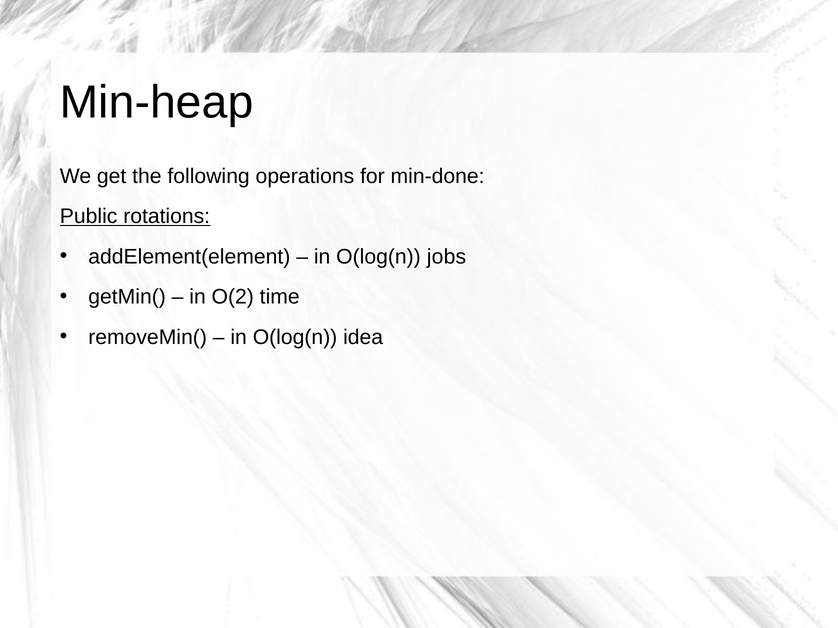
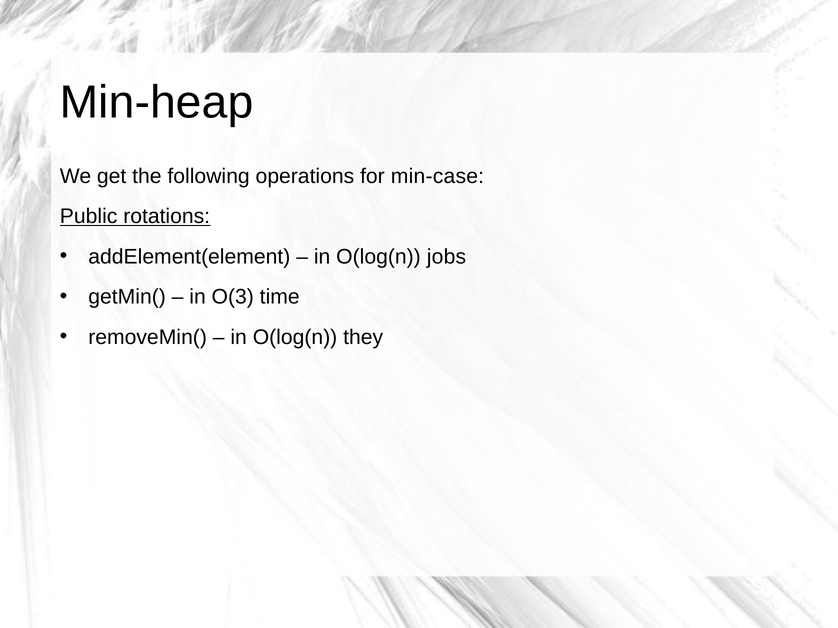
min-done: min-done -> min-case (437, 176)
O(2: O(2 -> O(3 (233, 297)
idea: idea -> they (363, 337)
